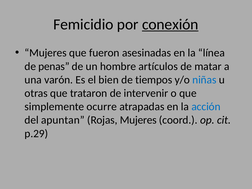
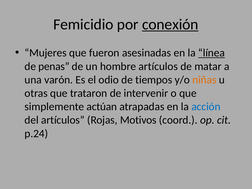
línea underline: none -> present (211, 53)
bien: bien -> odio (109, 80)
niñas colour: blue -> orange (204, 80)
ocurre: ocurre -> actúan (102, 107)
del apuntan: apuntan -> artículos (63, 120)
Rojas Mujeres: Mujeres -> Motivos (138, 120)
p.29: p.29 -> p.24 (36, 134)
